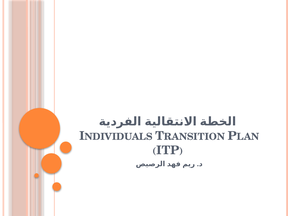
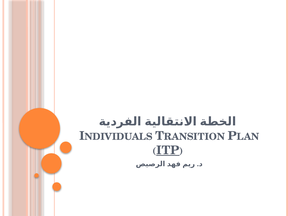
ITP underline: none -> present (168, 150)
